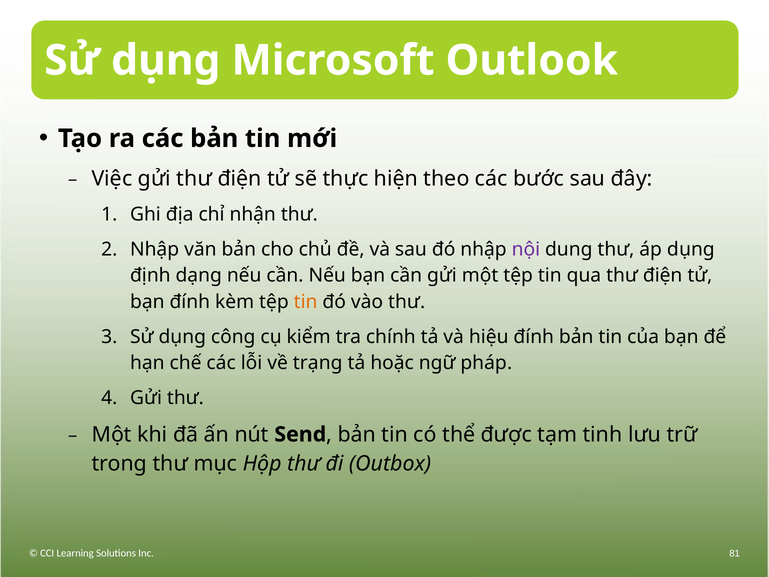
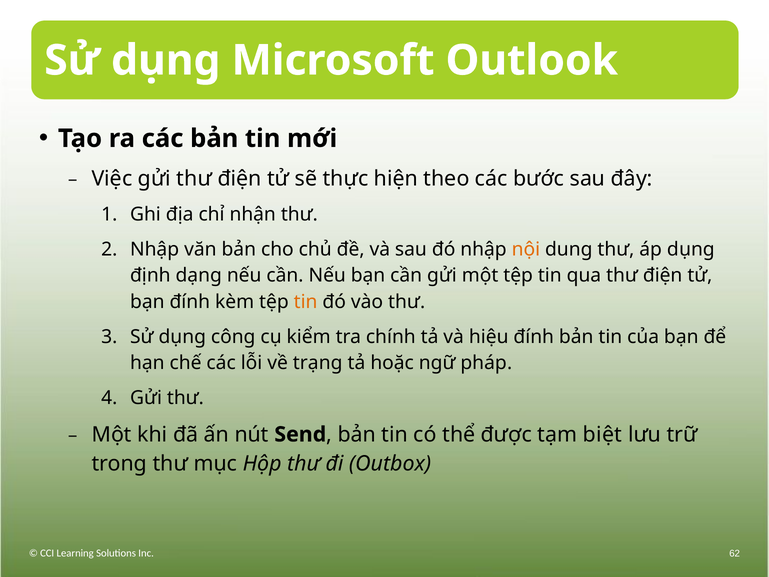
nội colour: purple -> orange (526, 249)
tinh: tinh -> biệt (602, 434)
81: 81 -> 62 (735, 553)
